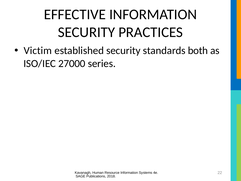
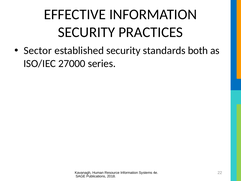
Victim: Victim -> Sector (38, 51)
